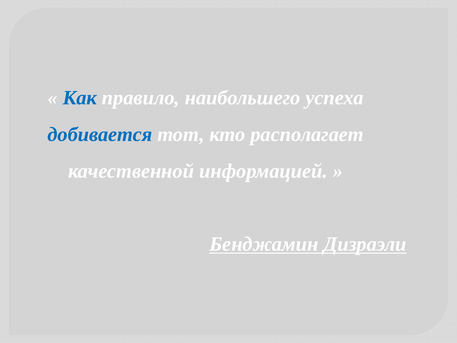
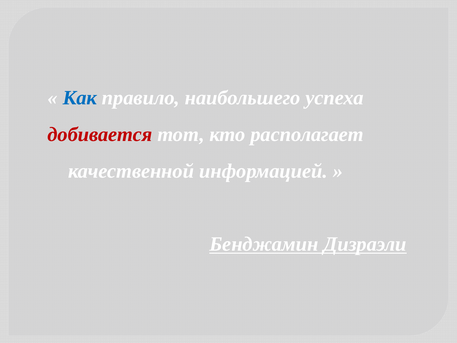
добивается colour: blue -> red (100, 134)
